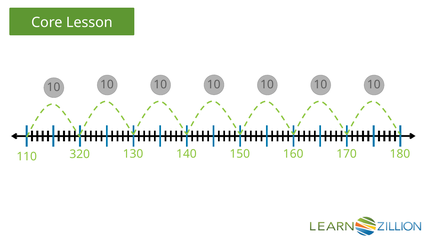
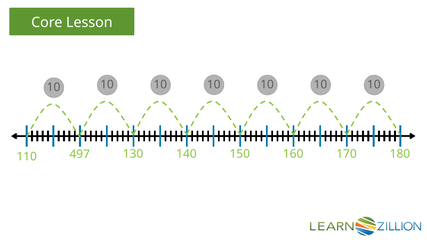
320: 320 -> 497 (80, 154)
